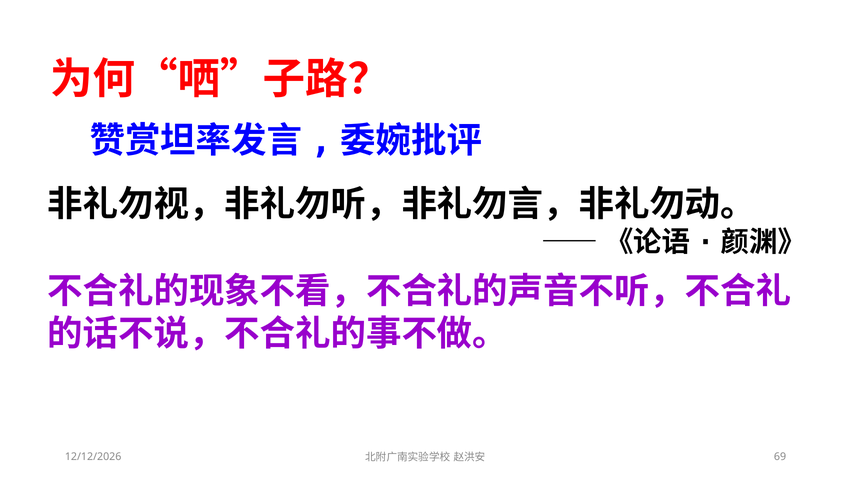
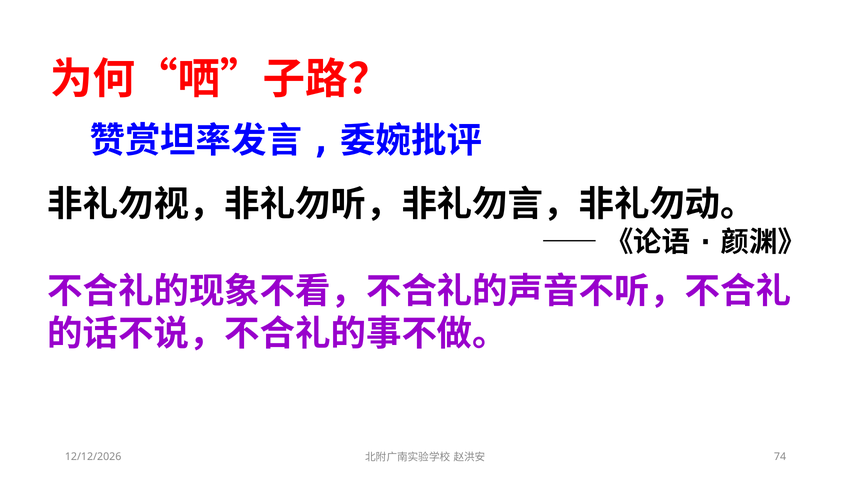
69: 69 -> 74 (780, 456)
